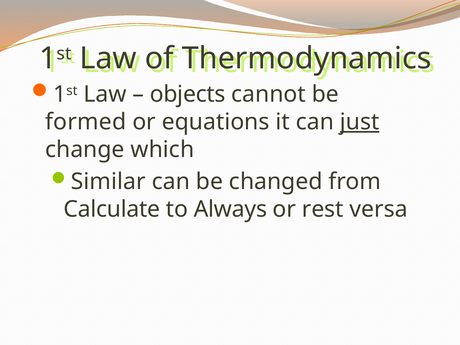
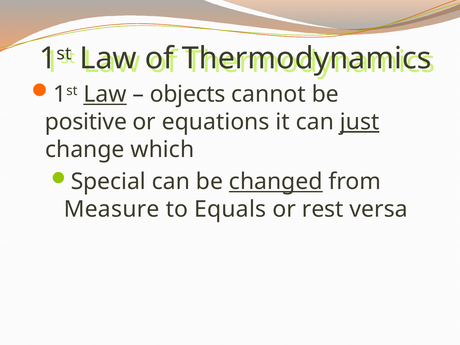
Law underline: none -> present (105, 94)
formed: formed -> positive (86, 122)
Similar: Similar -> Special (108, 182)
changed underline: none -> present (276, 182)
Calculate: Calculate -> Measure (112, 209)
Always: Always -> Equals (230, 209)
